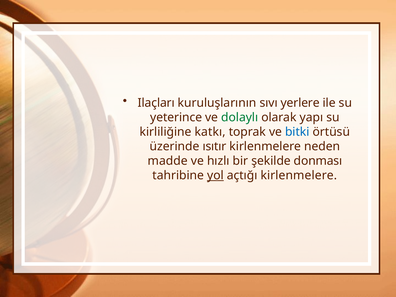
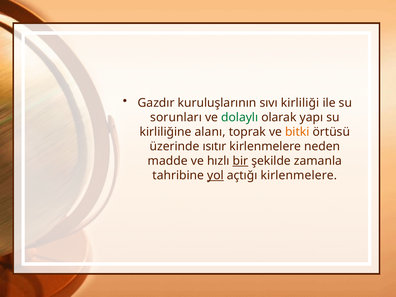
Ilaçları: Ilaçları -> Gazdır (156, 103)
yerlere: yerlere -> kirliliği (300, 103)
yeterince: yeterince -> sorunları (176, 117)
katkı: katkı -> alanı (210, 132)
bitki colour: blue -> orange (297, 132)
bir underline: none -> present (240, 161)
donması: donması -> zamanla (318, 161)
